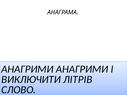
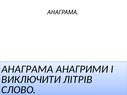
АНАГРИМИ: АНАГРИМИ -> АНАГРАМА (27, 69)
